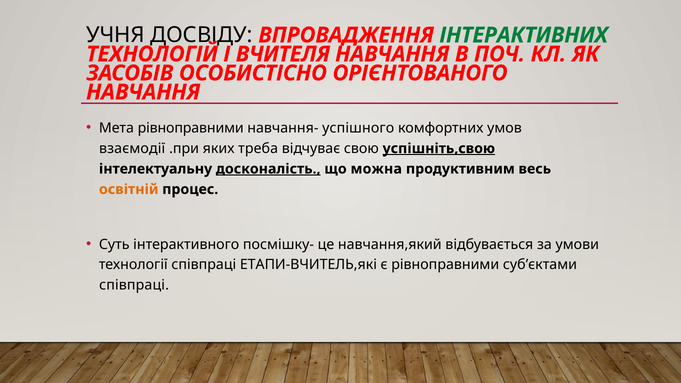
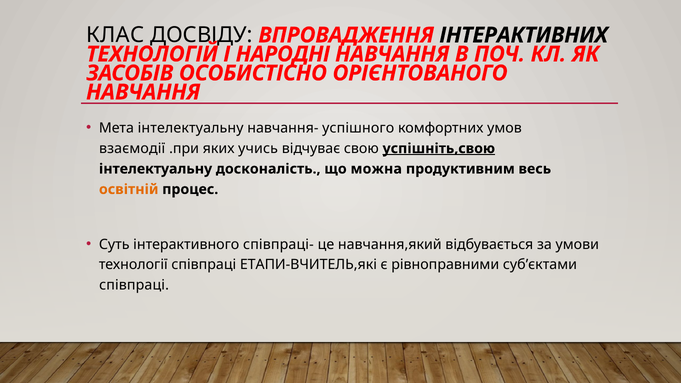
УЧНЯ: УЧНЯ -> КЛАС (115, 35)
ІНТЕРАКТИВНИХ colour: green -> black (524, 35)
ВЧИТЕЛЯ: ВЧИТЕЛЯ -> НАРОДНІ (283, 54)
Мета рівноправними: рівноправними -> інтелектуальну (191, 128)
треба: треба -> учись (258, 148)
досконалість underline: present -> none (268, 169)
посмішку-: посмішку- -> співпраці- (278, 244)
